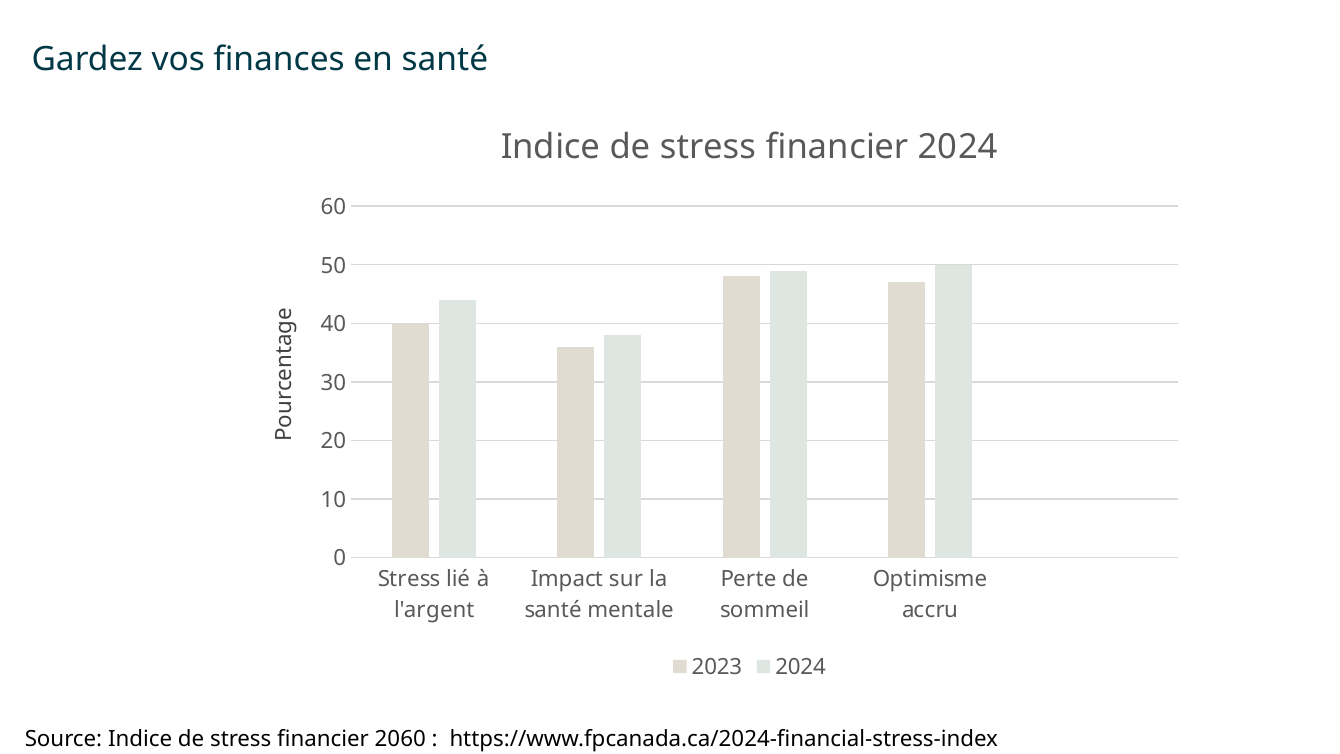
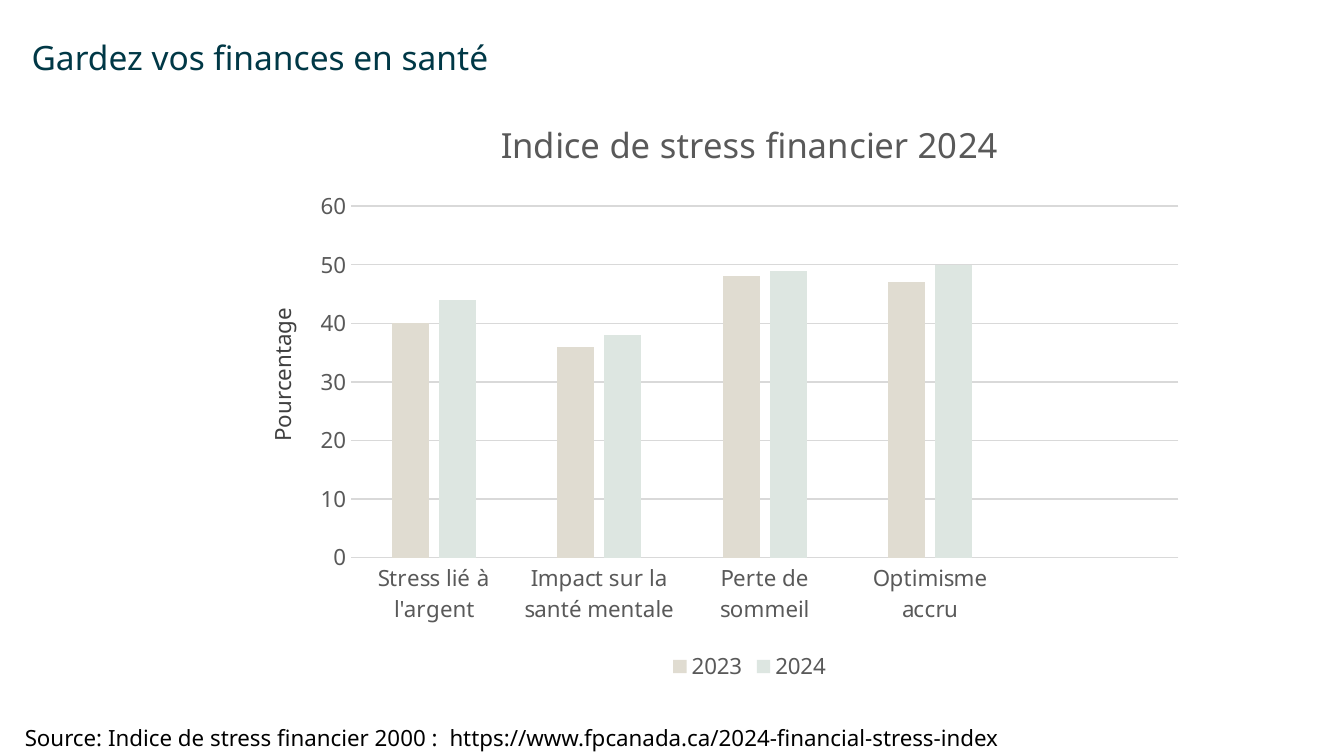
2060: 2060 -> 2000 (400, 739)
